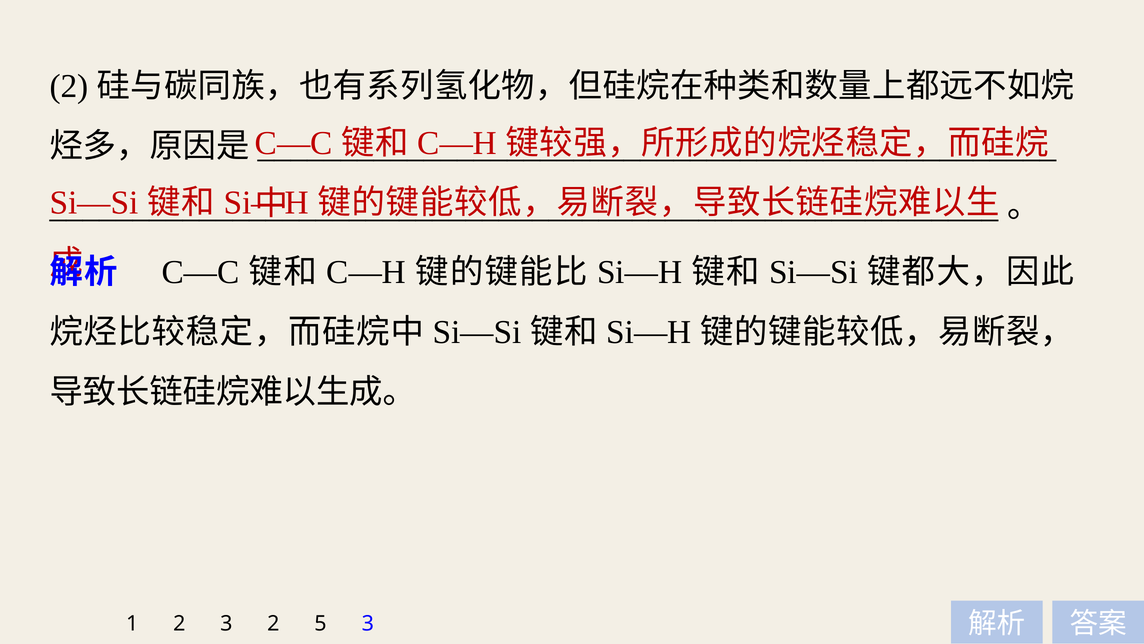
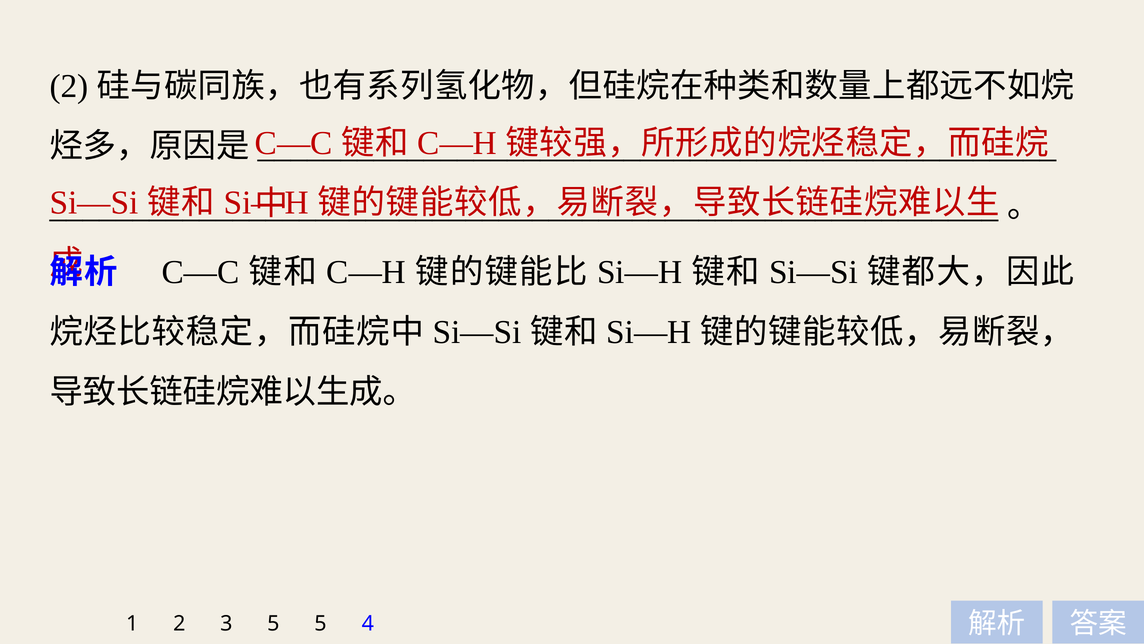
3 2: 2 -> 5 (273, 623)
5 3: 3 -> 4 (368, 623)
